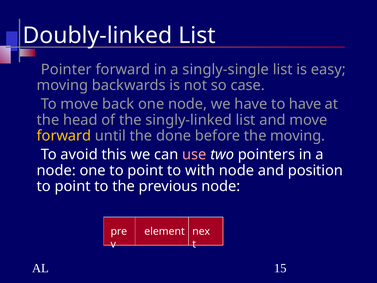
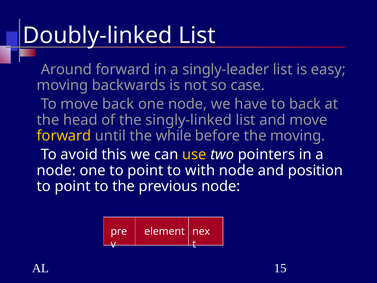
Pointer: Pointer -> Around (66, 69)
singly-single: singly-single -> singly-leader (226, 69)
to have: have -> back (305, 104)
done: done -> while (174, 136)
use colour: pink -> yellow (194, 154)
